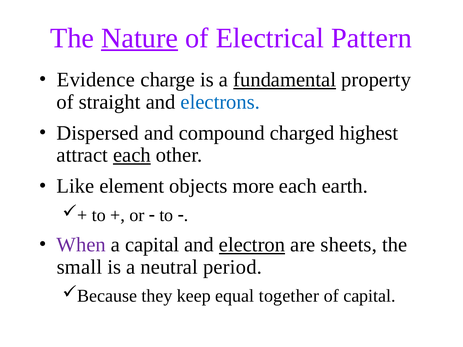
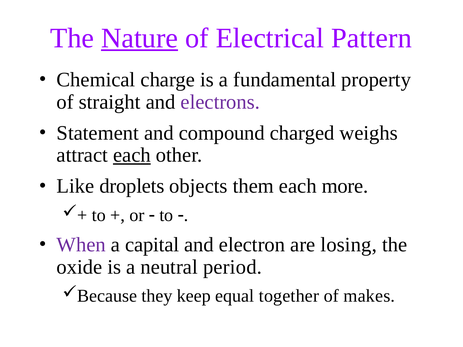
Evidence: Evidence -> Chemical (96, 80)
fundamental underline: present -> none (285, 80)
electrons colour: blue -> purple (220, 102)
Dispersed: Dispersed -> Statement (98, 133)
highest: highest -> weighs (369, 133)
element: element -> droplets (132, 186)
more: more -> them (253, 186)
earth: earth -> more (345, 186)
electron underline: present -> none (252, 245)
sheets: sheets -> losing (349, 245)
small: small -> oxide (79, 267)
of capital: capital -> makes (369, 296)
